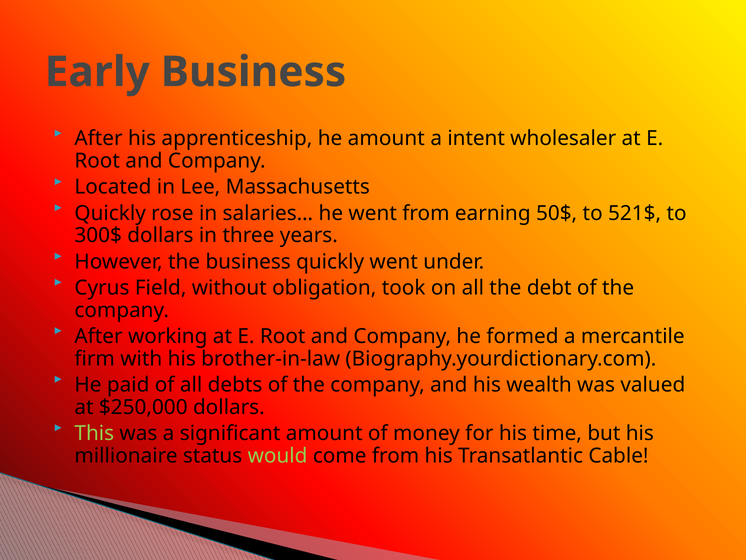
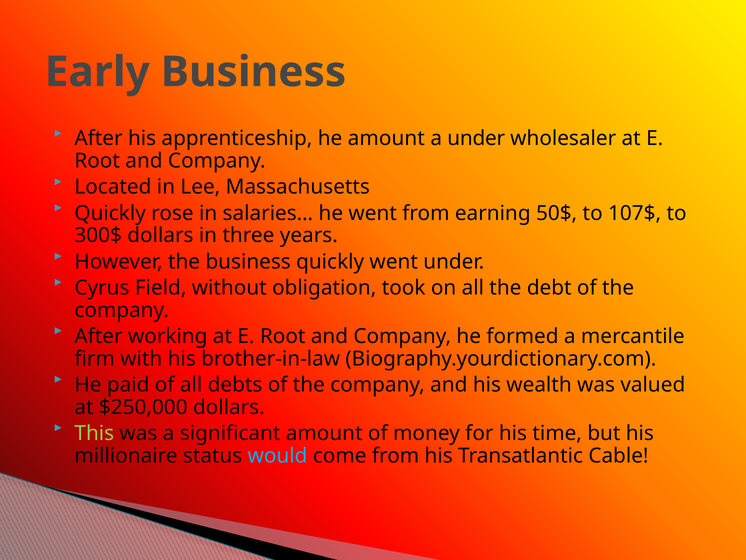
a intent: intent -> under (476, 138)
521$: 521$ -> 107$ (635, 213)
would colour: light green -> light blue (278, 455)
